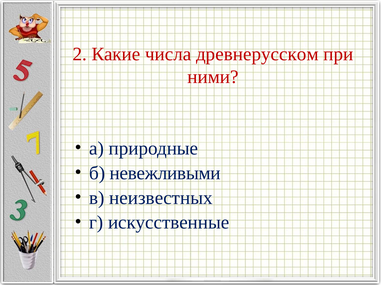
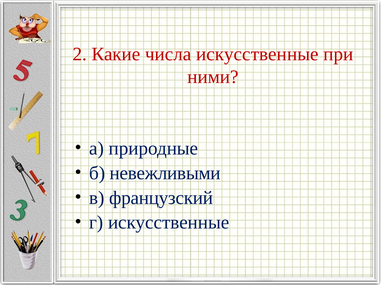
числа древнерусском: древнерусском -> искусственные (257, 54)
неизвестных: неизвестных -> французский (161, 198)
